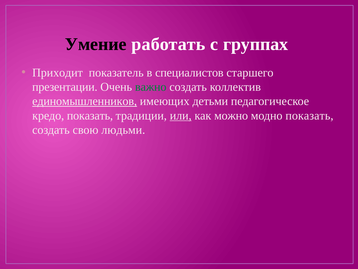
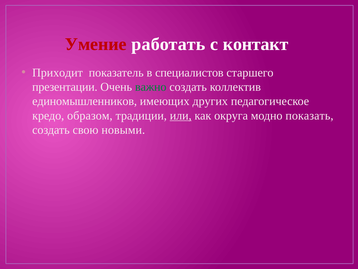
Умение colour: black -> red (96, 44)
группах: группах -> контакт (256, 44)
единомышленников underline: present -> none (85, 101)
детьми: детьми -> других (210, 101)
кредо показать: показать -> образом (90, 115)
можно: можно -> округа (231, 115)
людьми: людьми -> новыми (123, 130)
